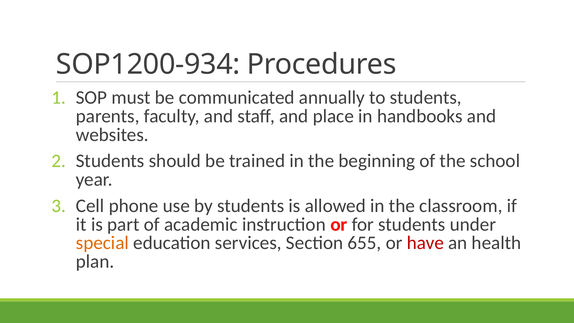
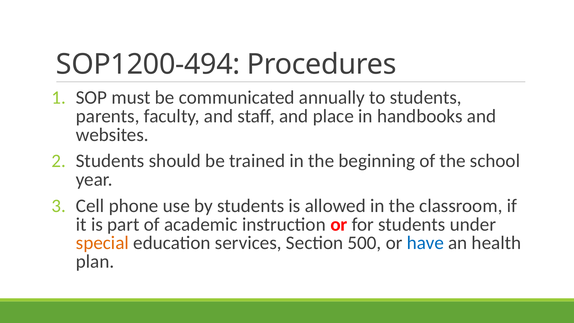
SOP1200-934: SOP1200-934 -> SOP1200-494 (148, 64)
655: 655 -> 500 (364, 243)
have colour: red -> blue (425, 243)
